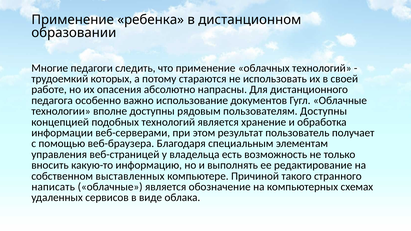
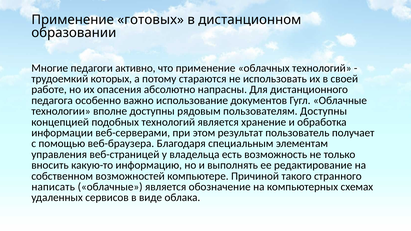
ребенка: ребенка -> готовых (151, 20)
следить: следить -> активно (135, 68)
выставленных: выставленных -> возможностей (130, 176)
